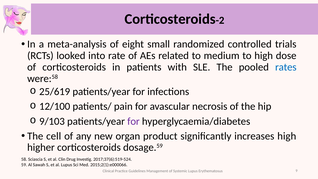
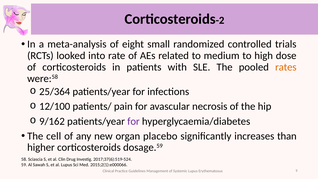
rates colour: blue -> orange (286, 67)
25/619: 25/619 -> 25/364 (55, 92)
9/103: 9/103 -> 9/162 (52, 121)
product: product -> placebo (160, 136)
increases high: high -> than (287, 136)
